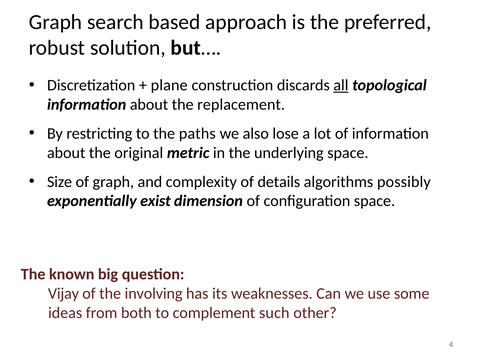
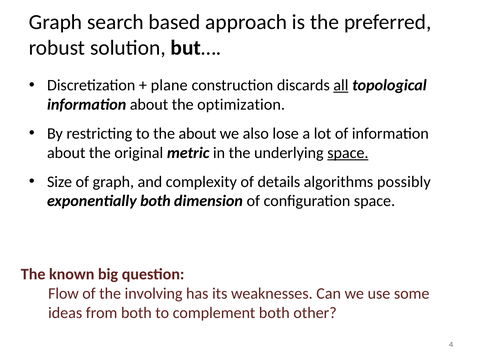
replacement: replacement -> optimization (241, 105)
the paths: paths -> about (197, 134)
space underline: none -> present (348, 153)
exponentially exist: exist -> both (155, 201)
Vijay: Vijay -> Flow (63, 294)
complement such: such -> both (274, 313)
